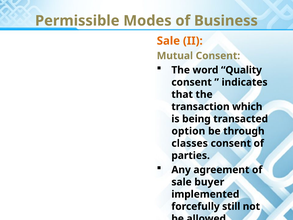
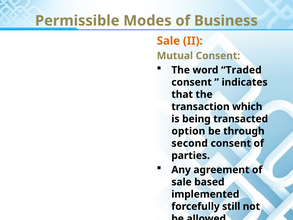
Quality: Quality -> Traded (241, 70)
classes: classes -> second (190, 143)
buyer: buyer -> based (209, 182)
